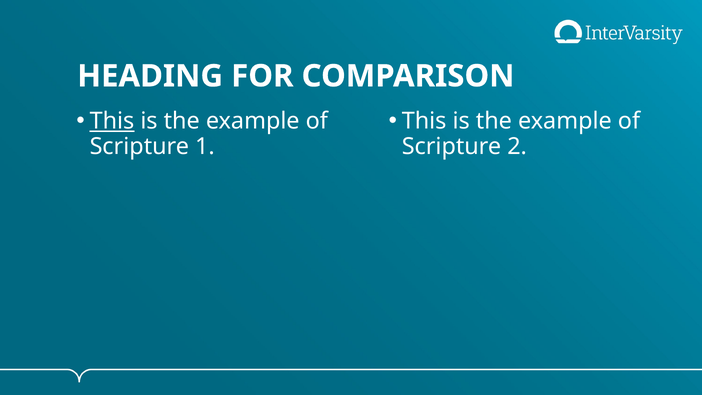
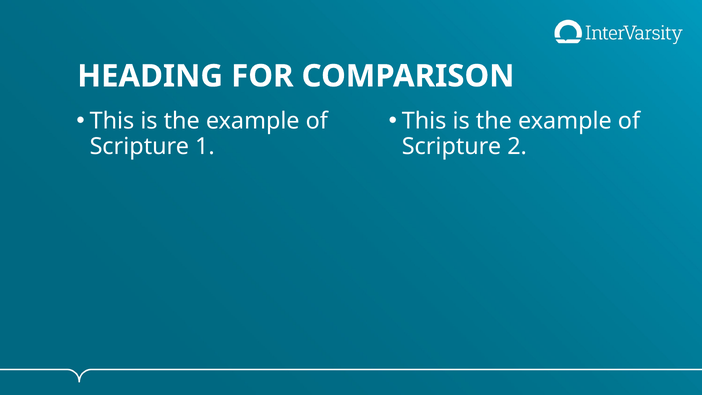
This underline: present -> none (112, 121)
